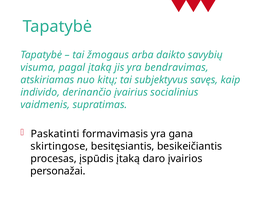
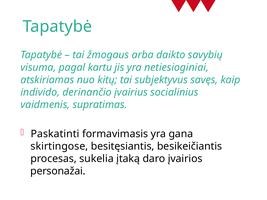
pagal įtaką: įtaką -> kartu (100, 67)
bendravimas: bendravimas -> netiesioginiai (177, 67)
įspūdis: įspūdis -> sukelia (96, 159)
